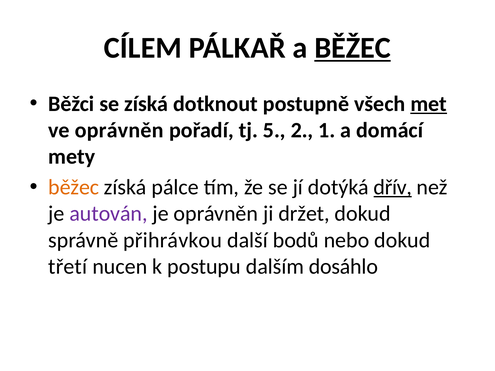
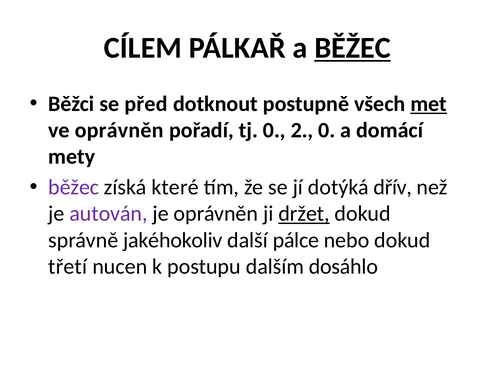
se získá: získá -> před (146, 104)
tj 5: 5 -> 0 (274, 130)
2 1: 1 -> 0 (327, 130)
běžec colour: orange -> purple (74, 187)
pálce: pálce -> které (175, 187)
dřív underline: present -> none (393, 187)
držet underline: none -> present (304, 214)
přihrávkou: přihrávkou -> jakéhokoliv (173, 240)
bodů: bodů -> pálce (296, 240)
